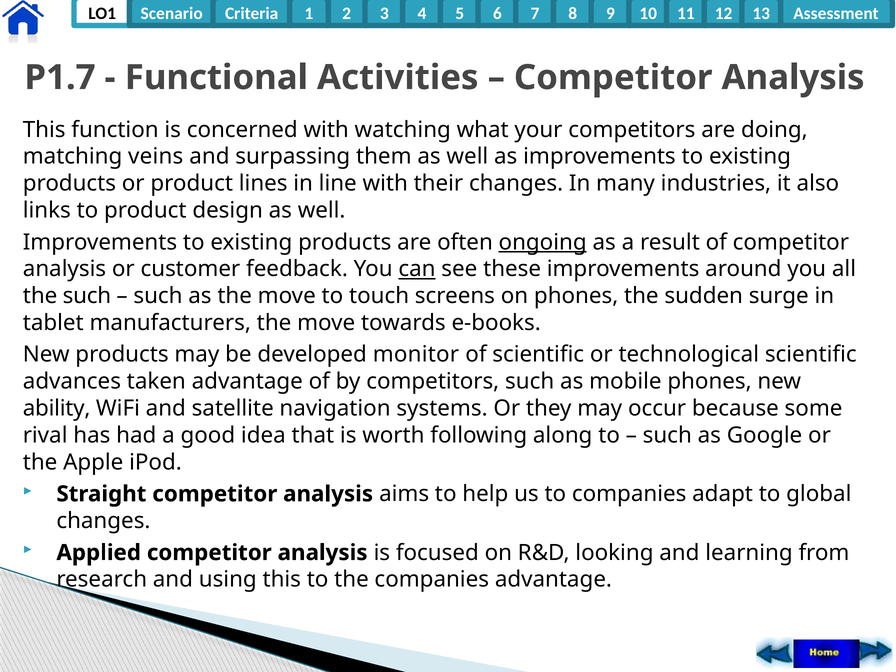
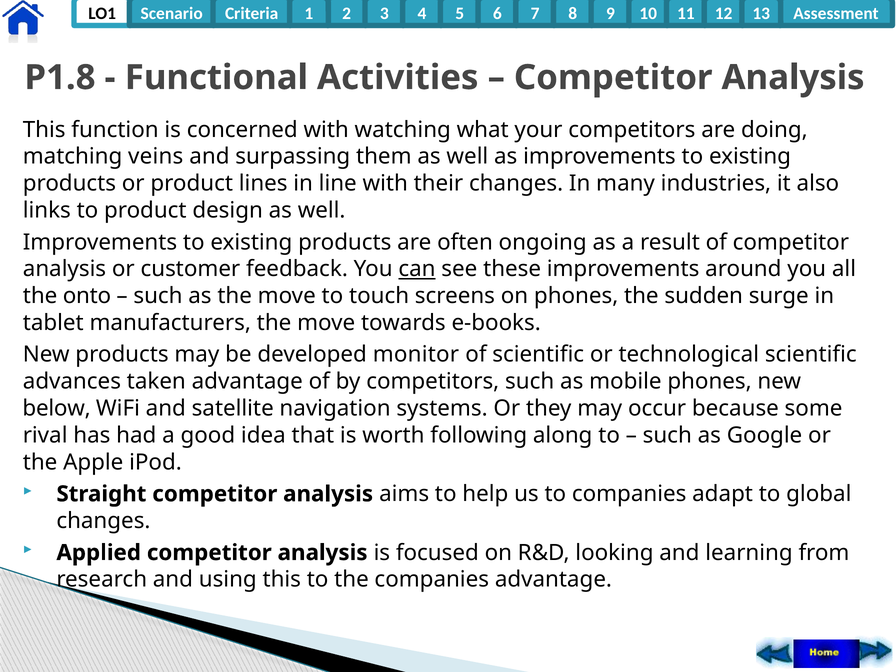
P1.7: P1.7 -> P1.8 (60, 78)
ongoing underline: present -> none (543, 242)
the such: such -> onto (87, 296)
ability: ability -> below (57, 408)
